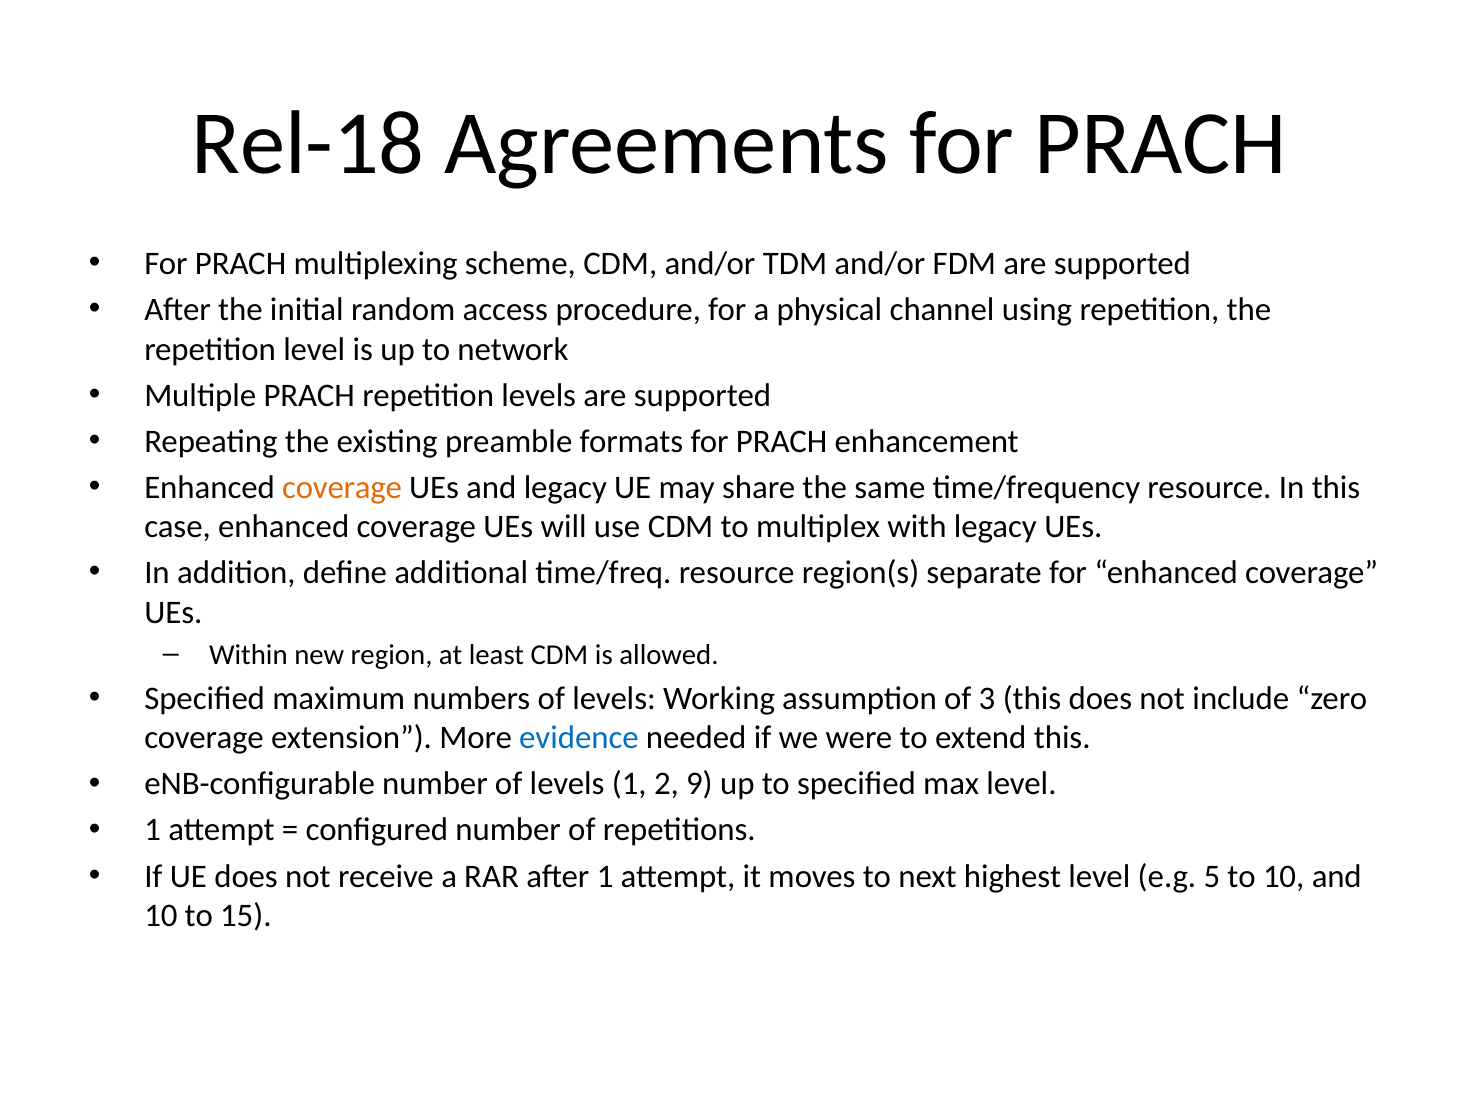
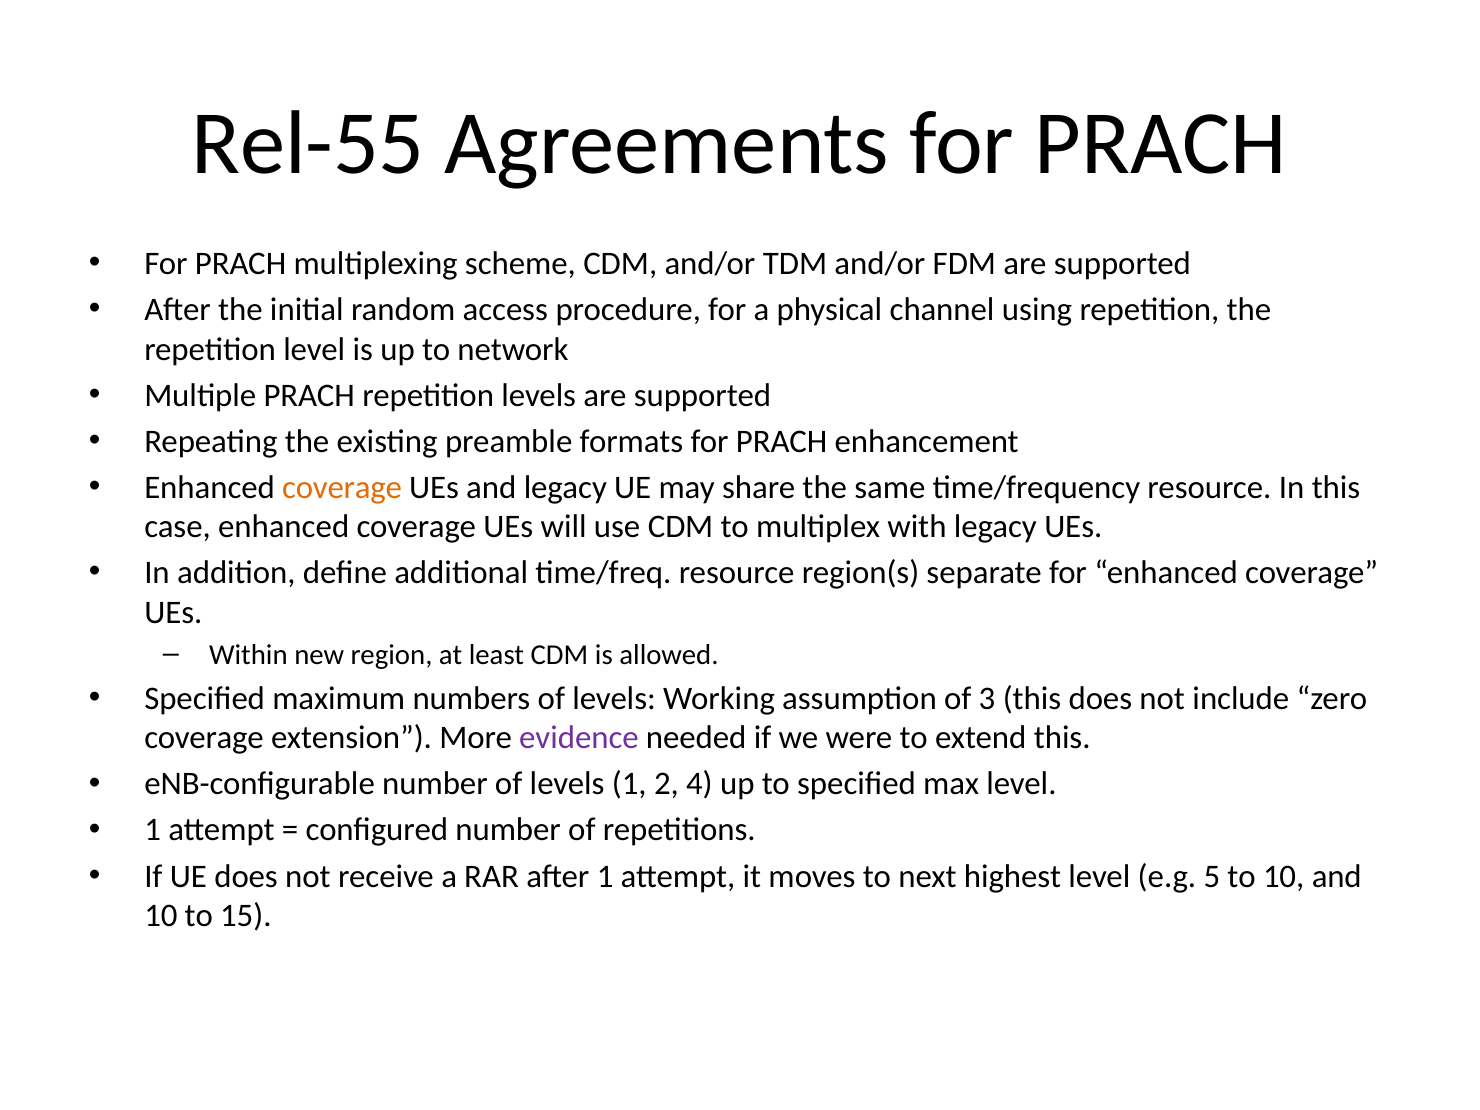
Rel-18: Rel-18 -> Rel-55 (308, 143)
evidence colour: blue -> purple (579, 738)
9: 9 -> 4 (699, 784)
